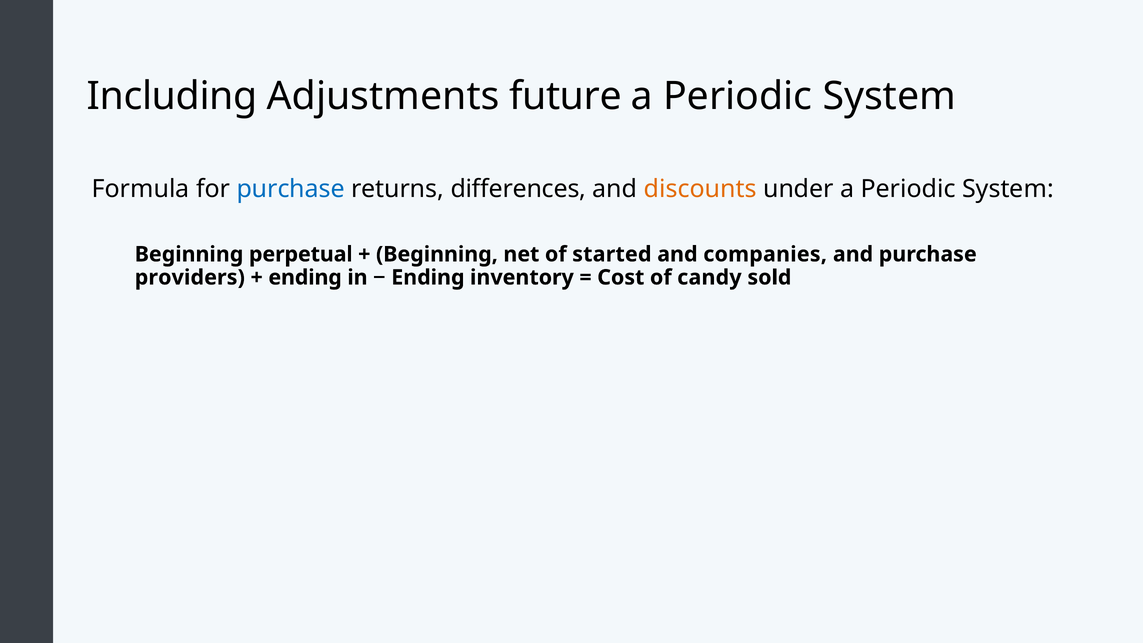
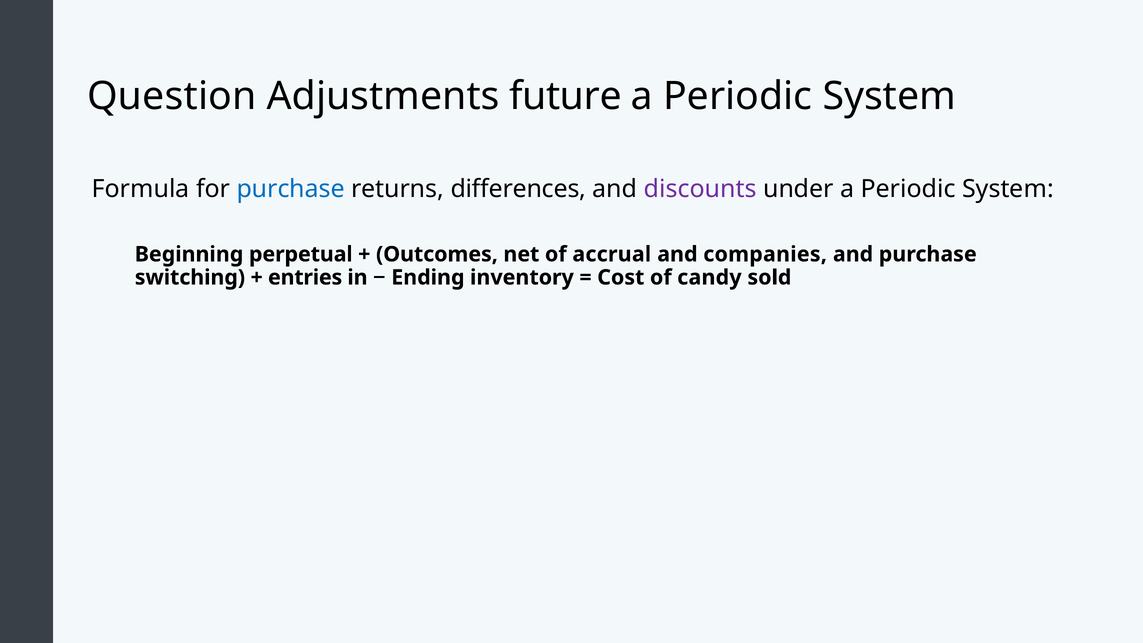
Including: Including -> Question (172, 96)
discounts colour: orange -> purple (700, 189)
Beginning: Beginning -> Outcomes (437, 254)
started: started -> accrual (612, 254)
providers: providers -> switching (190, 277)
ending: ending -> entries (305, 277)
